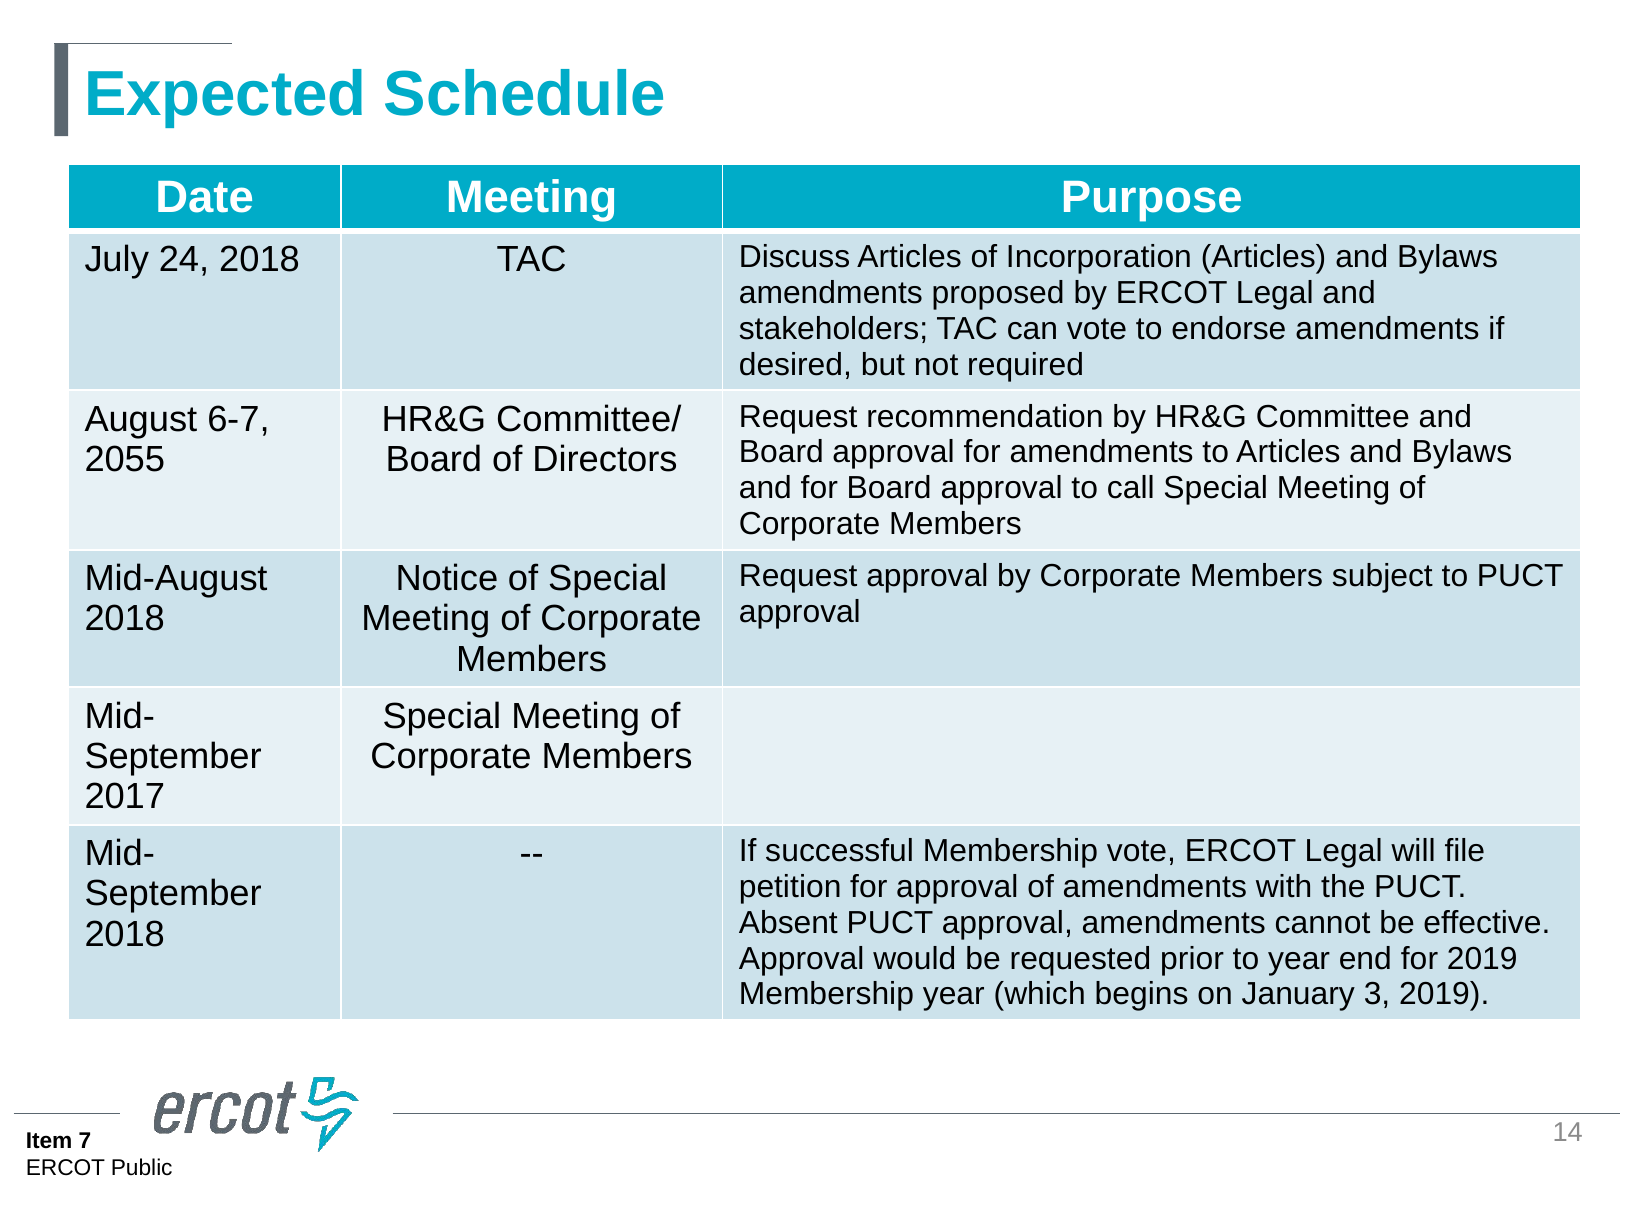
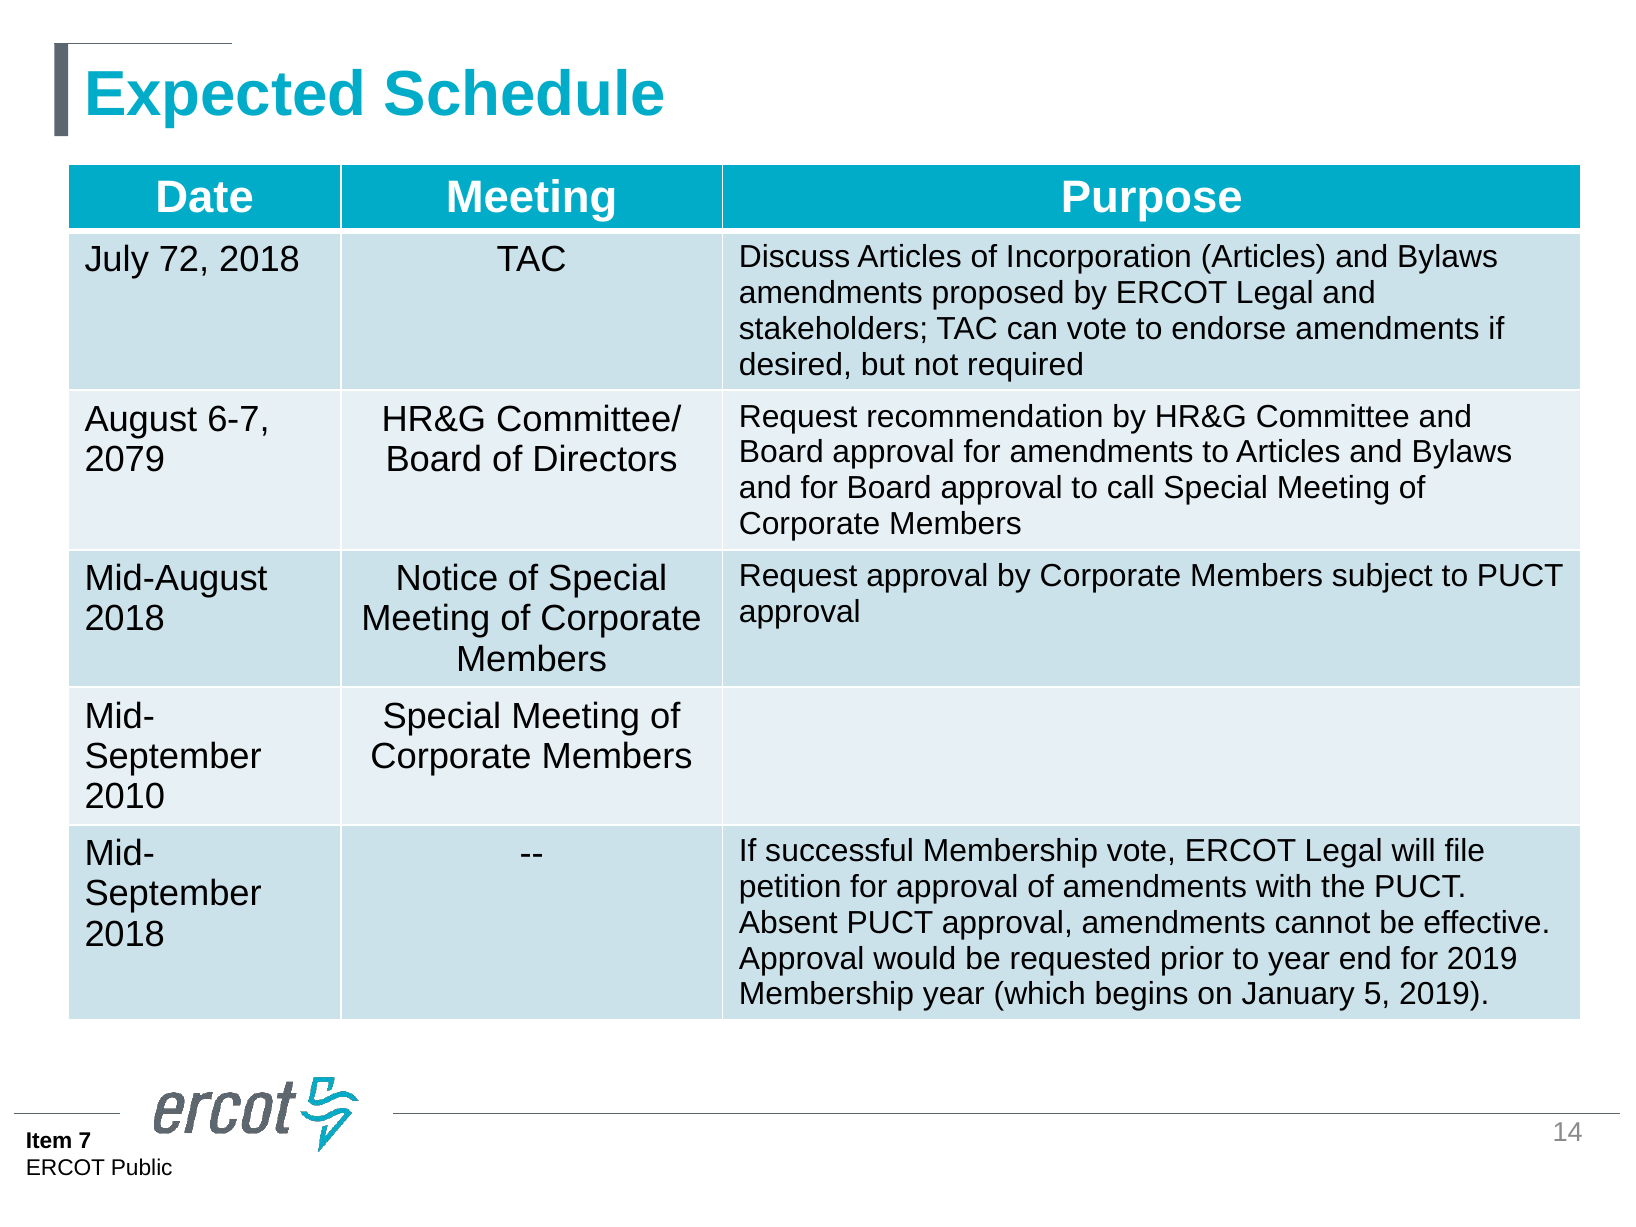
24: 24 -> 72 (184, 260)
2055: 2055 -> 2079 (125, 459)
2017: 2017 -> 2010 (125, 797)
3: 3 -> 5 (1377, 994)
